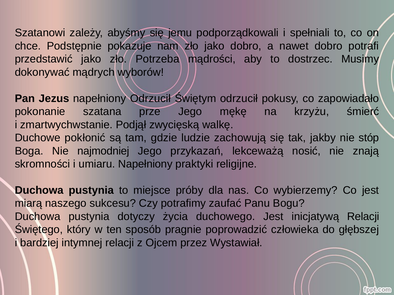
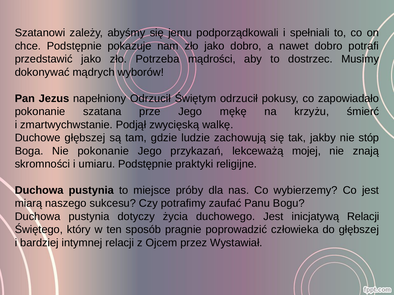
Duchowe pokłonić: pokłonić -> głębszej (85, 138)
Nie najmodniej: najmodniej -> pokonanie (103, 151)
nosić: nosić -> mojej (306, 151)
umiaru Napełniony: Napełniony -> Podstępnie (145, 164)
